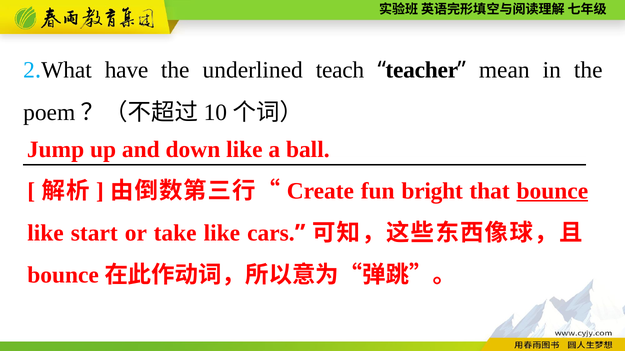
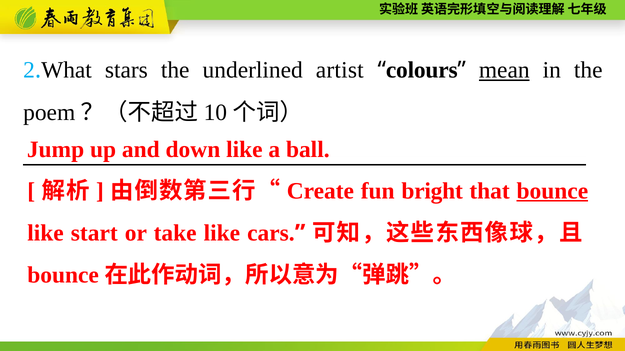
have: have -> stars (126, 70)
teach: teach -> artist (340, 70)
teacher: teacher -> colours (422, 70)
mean underline: none -> present (504, 70)
